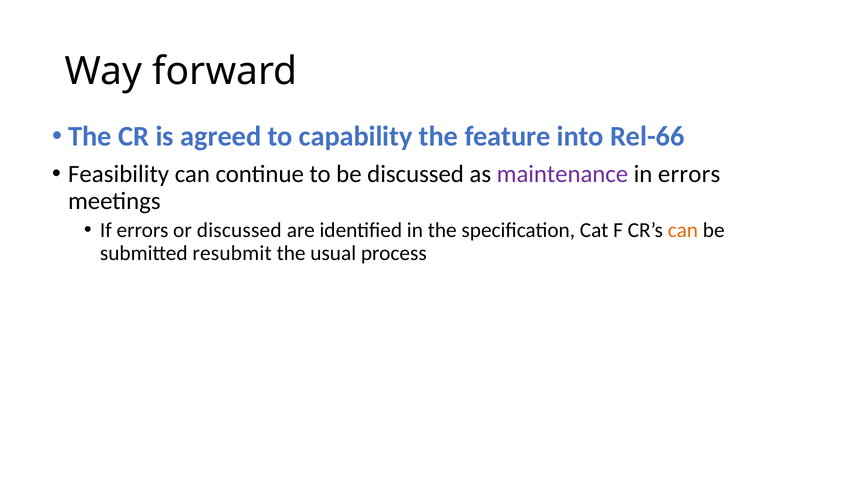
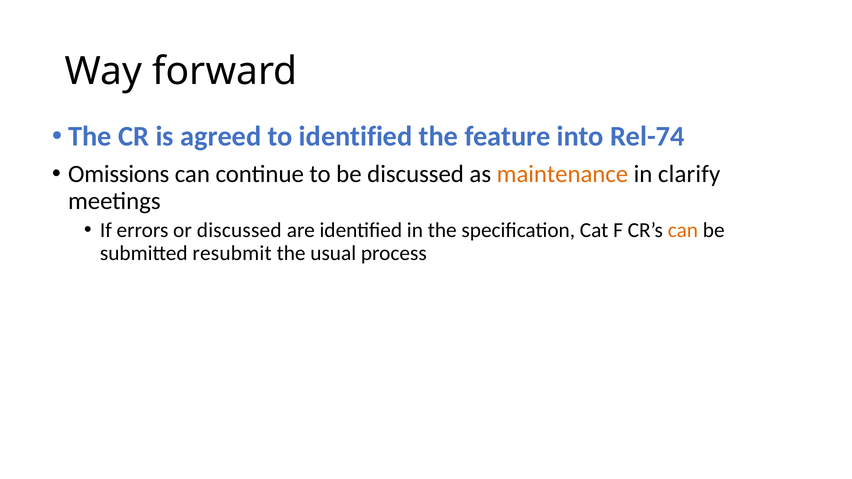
to capability: capability -> identified (356, 137)
Rel-66: Rel-66 -> Rel-74 (647, 137)
Feasibility: Feasibility -> Omissions (119, 174)
maintenance colour: purple -> orange (562, 174)
in errors: errors -> clarify (689, 174)
